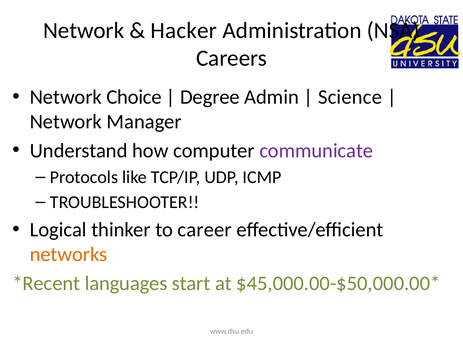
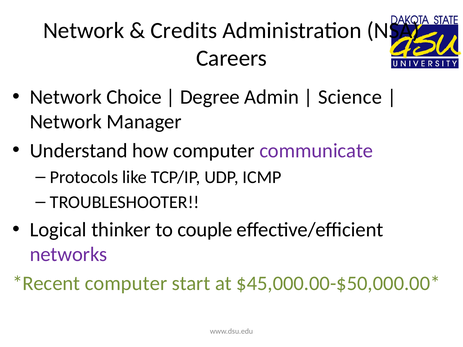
Hacker: Hacker -> Credits (184, 31)
career: career -> couple (205, 230)
networks colour: orange -> purple (69, 255)
languages: languages -> computer (126, 283)
